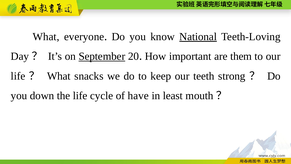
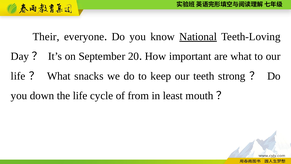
What: What -> Their (46, 37)
September underline: present -> none (102, 56)
are them: them -> what (241, 56)
have: have -> from (138, 96)
